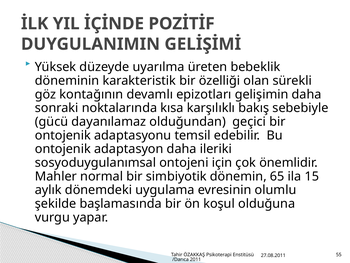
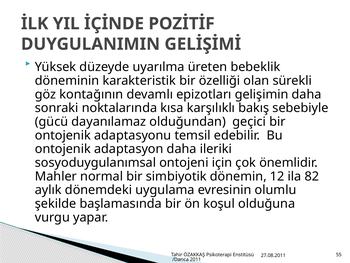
65: 65 -> 12 (277, 176)
15: 15 -> 82 (312, 176)
